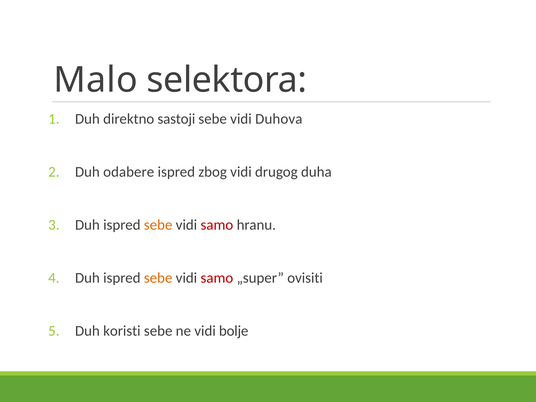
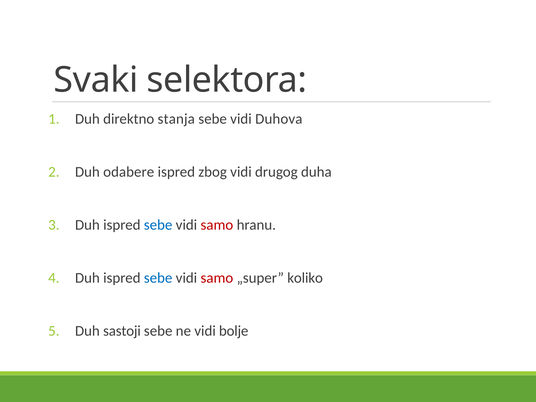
Malo: Malo -> Svaki (96, 80)
sastoji: sastoji -> stanja (176, 119)
sebe colour: orange -> blue (158, 225)
sebe colour: orange -> blue (158, 278)
ovisiti: ovisiti -> koliko (305, 278)
koristi: koristi -> sastoji (122, 331)
